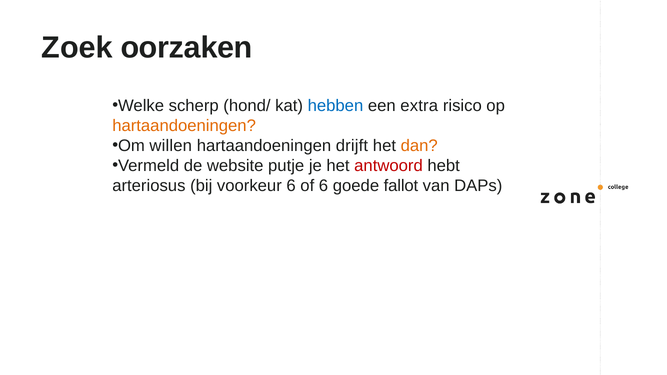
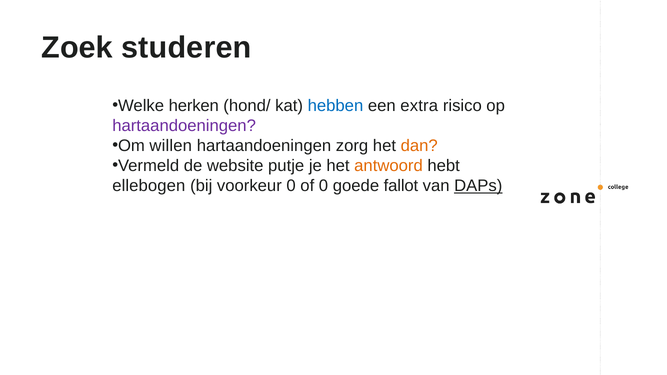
oorzaken: oorzaken -> studeren (186, 48)
scherp: scherp -> herken (194, 106)
hartaandoeningen colour: orange -> purple (184, 126)
drijft: drijft -> zorg (352, 146)
antwoord colour: red -> orange (389, 166)
arteriosus: arteriosus -> ellebogen (149, 186)
voorkeur 6: 6 -> 0 (291, 186)
of 6: 6 -> 0 (324, 186)
DAPs underline: none -> present (478, 186)
